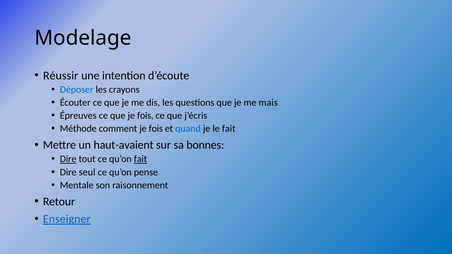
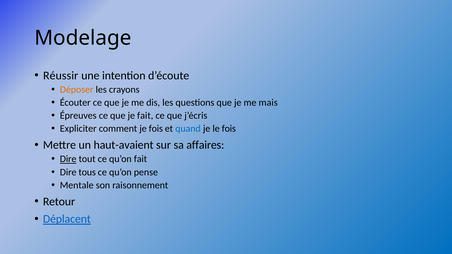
Déposer colour: blue -> orange (77, 90)
que je fois: fois -> fait (145, 116)
Méthode: Méthode -> Expliciter (78, 129)
le fait: fait -> fois (229, 129)
bonnes: bonnes -> affaires (205, 145)
fait underline: present -> none (140, 159)
seul: seul -> tous (87, 172)
Enseigner: Enseigner -> Déplacent (67, 219)
